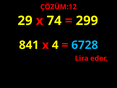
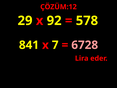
74: 74 -> 92 (54, 21)
299: 299 -> 578 (87, 21)
4: 4 -> 7 (55, 45)
6728 colour: light blue -> pink (85, 45)
